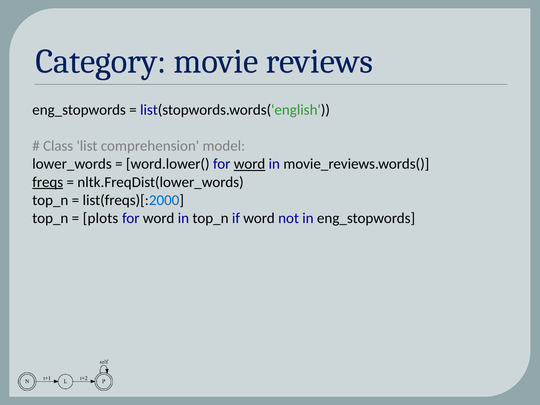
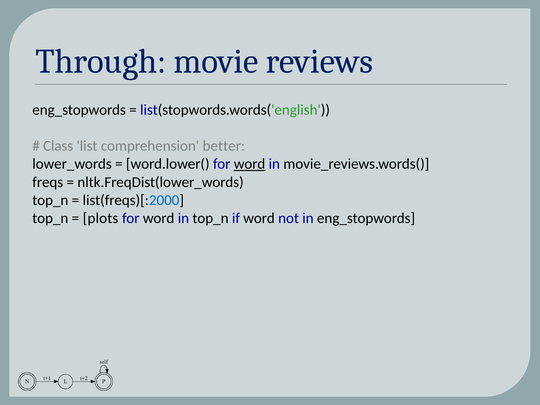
Category: Category -> Through (101, 61)
model: model -> better (224, 146)
freqs underline: present -> none (48, 182)
